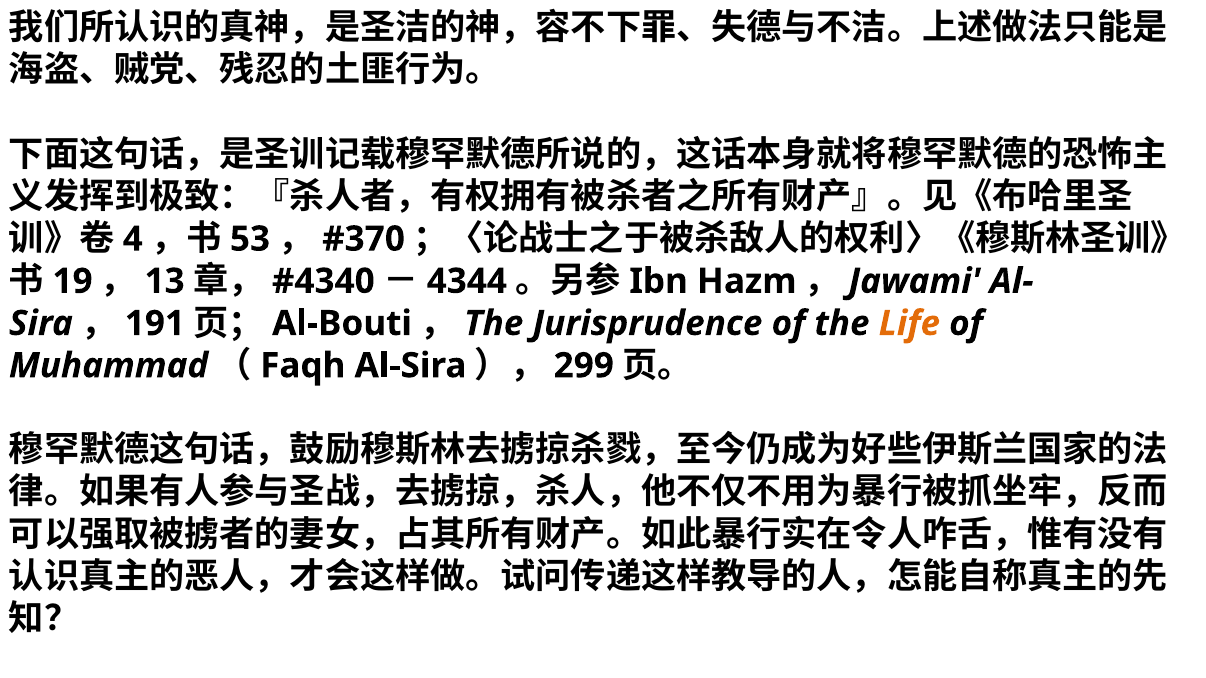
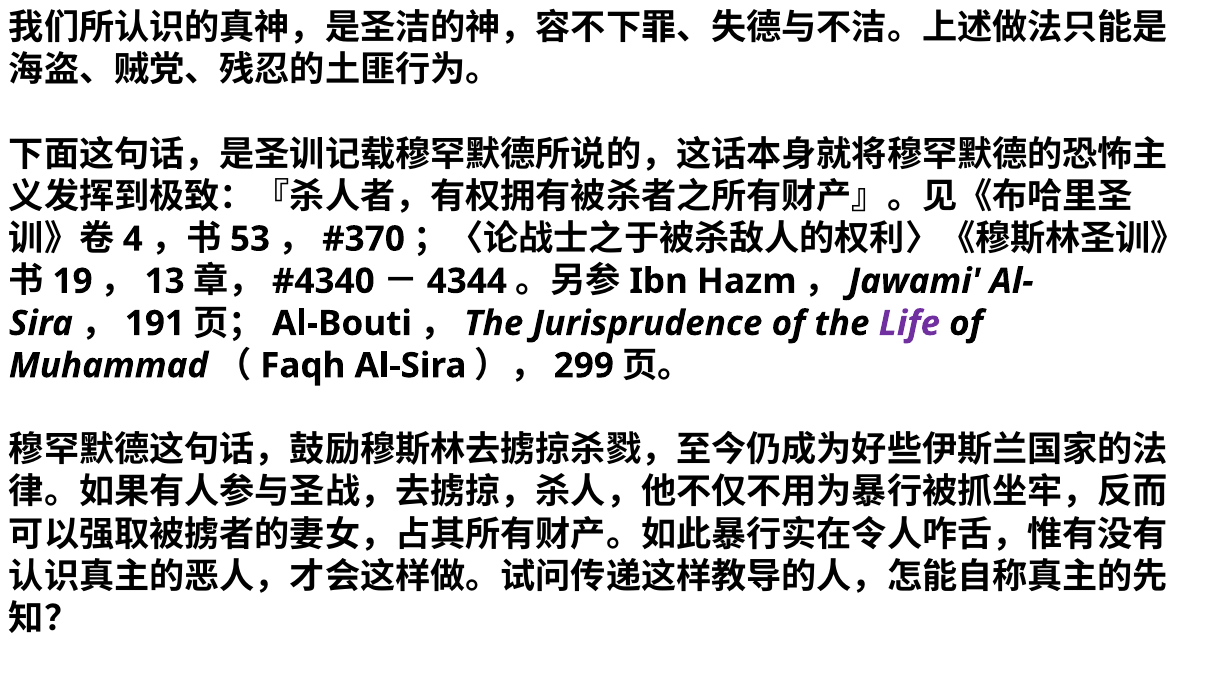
Life colour: orange -> purple (909, 324)
